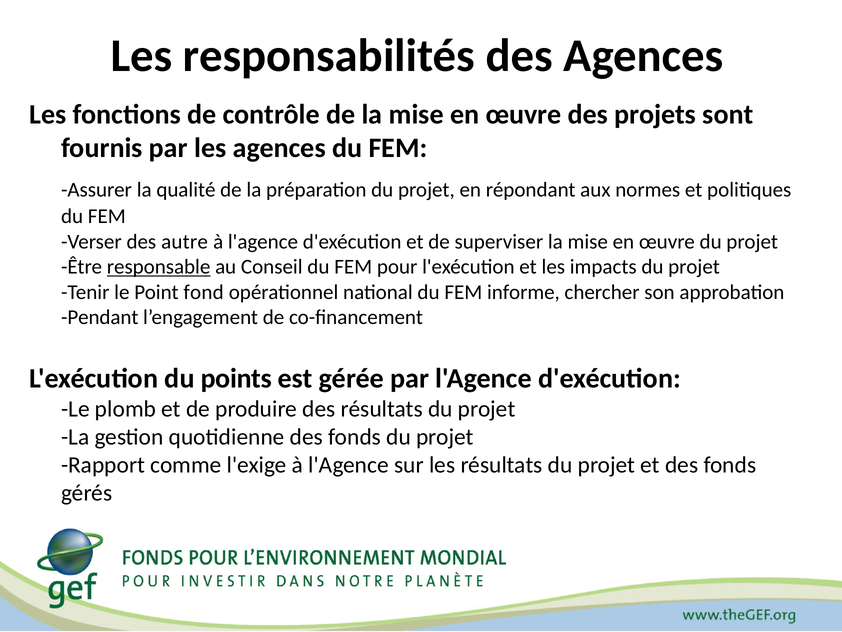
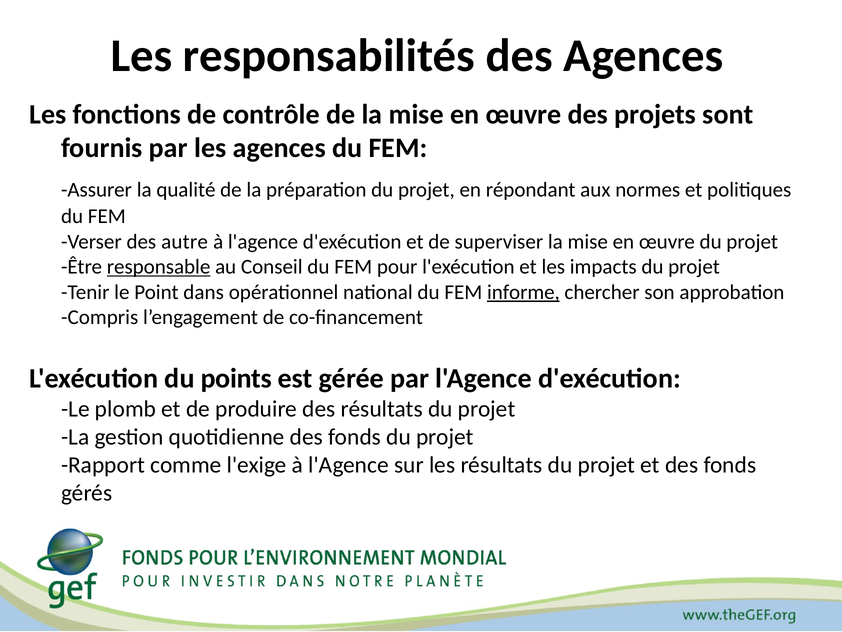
fond: fond -> dans (204, 292)
informe underline: none -> present (523, 292)
Pendant: Pendant -> Compris (100, 317)
